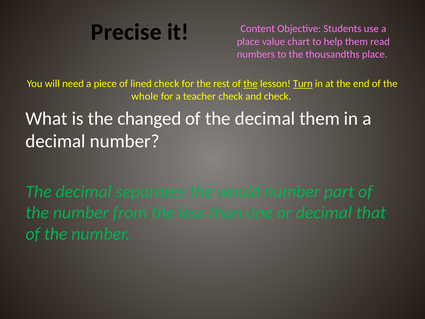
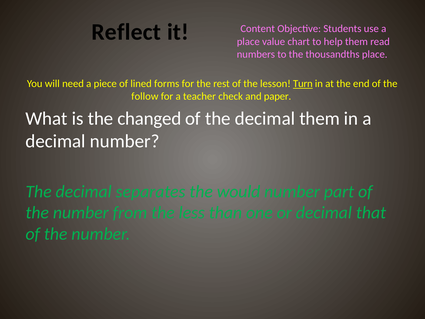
Precise: Precise -> Reflect (126, 32)
lined check: check -> forms (167, 84)
the underline: present -> none (251, 84)
whole: whole -> follow (145, 96)
and check: check -> paper (278, 96)
